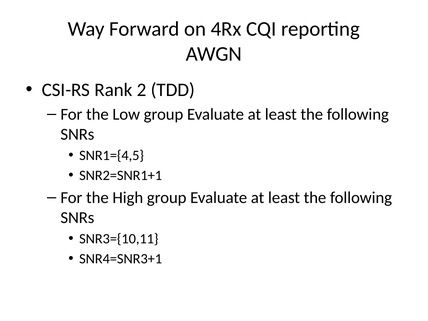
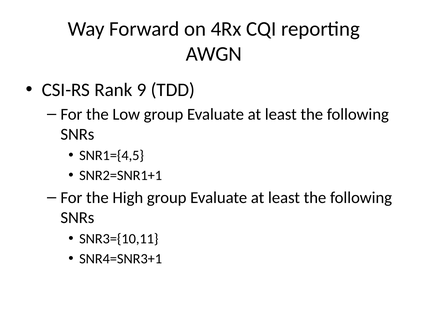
2: 2 -> 9 (142, 90)
